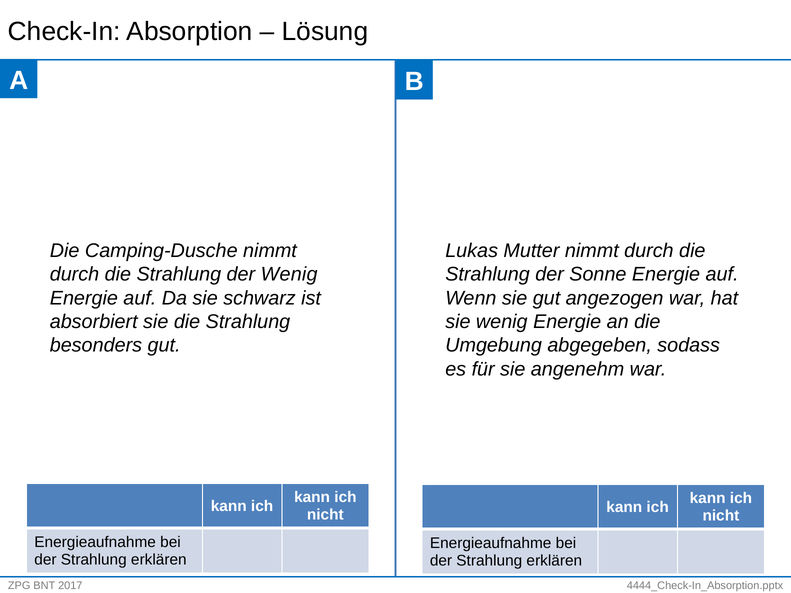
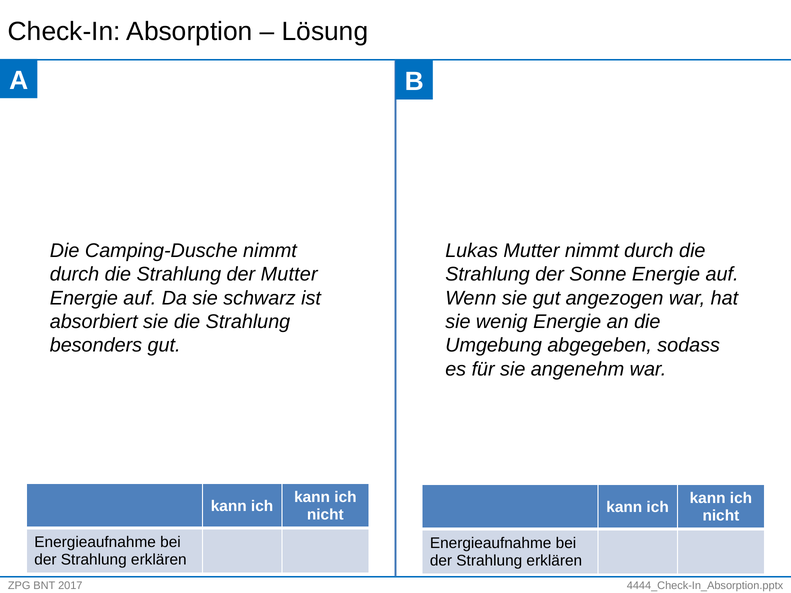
der Wenig: Wenig -> Mutter (289, 274)
